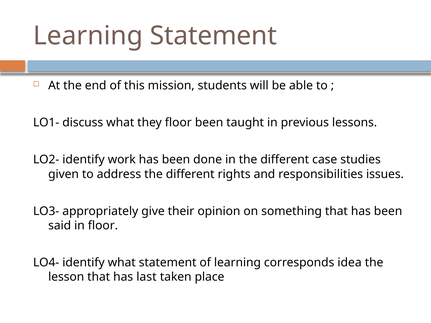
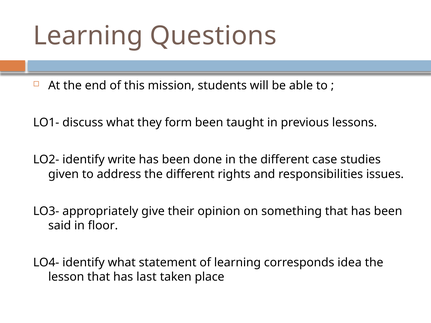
Learning Statement: Statement -> Questions (213, 36)
they floor: floor -> form (178, 123)
work: work -> write (122, 160)
